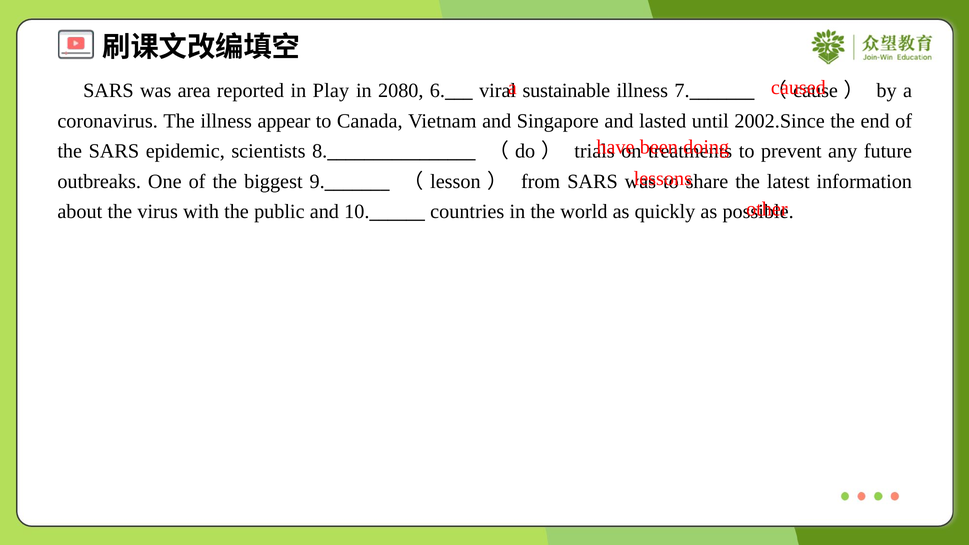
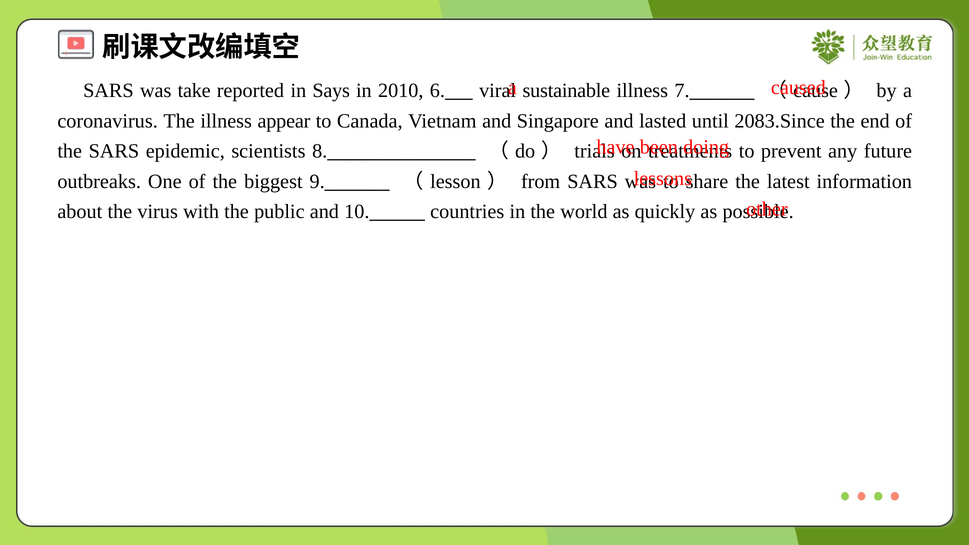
area: area -> take (194, 91)
Play: Play -> Says (331, 91)
2080: 2080 -> 2010 (401, 91)
2002.Since: 2002.Since -> 2083.Since (780, 121)
